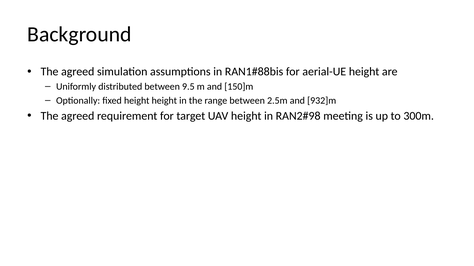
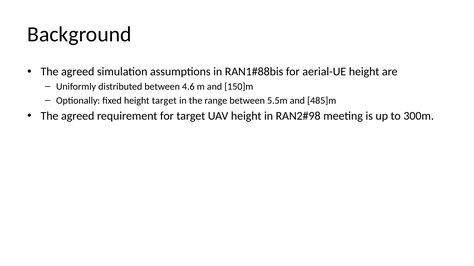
9.5: 9.5 -> 4.6 (188, 87)
height height: height -> target (164, 101)
2.5m: 2.5m -> 5.5m (277, 101)
932]m: 932]m -> 485]m (322, 101)
